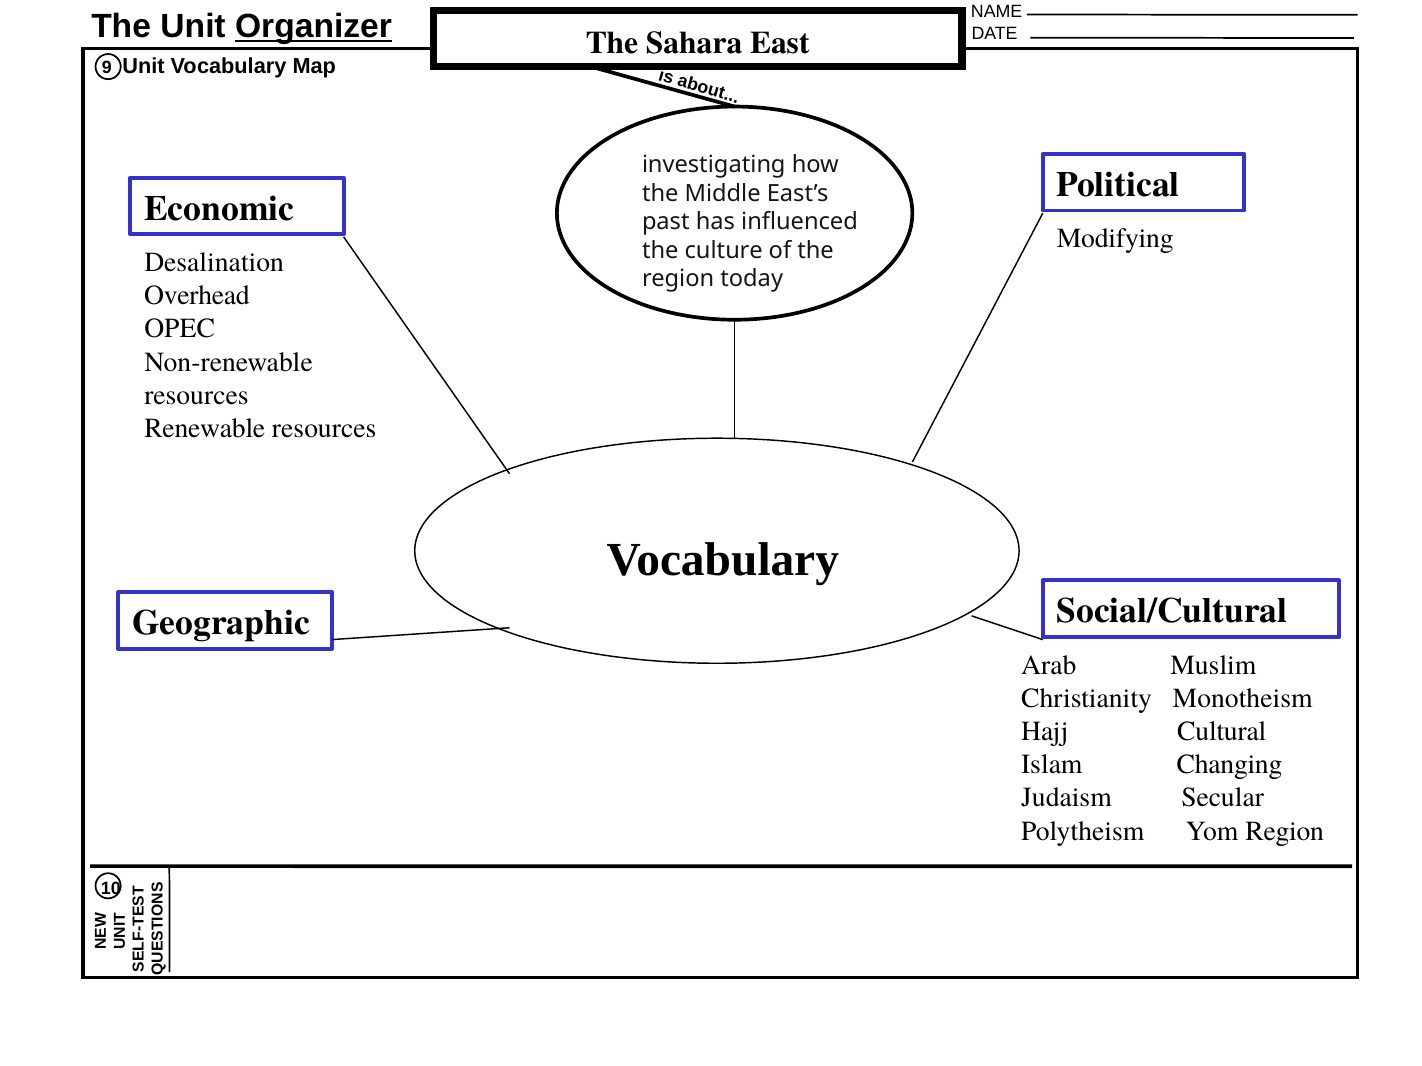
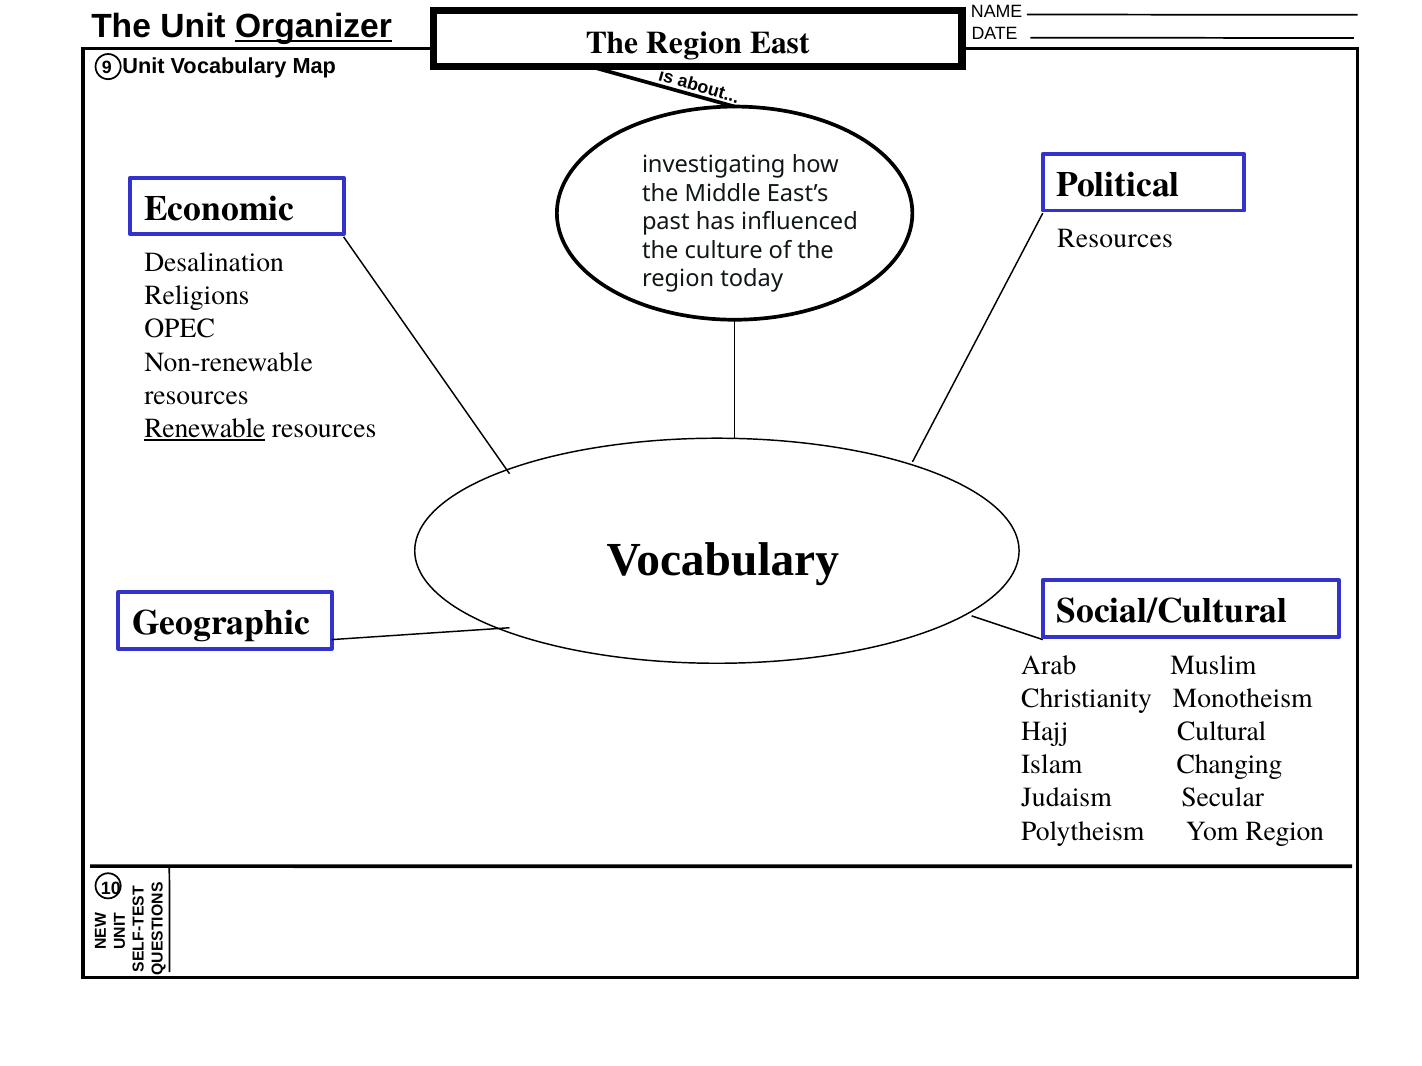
Sahara: Sahara -> Region (694, 43)
Modifying: Modifying -> Resources (1115, 239)
Overhead: Overhead -> Religions (197, 296)
Renewable underline: none -> present (205, 428)
